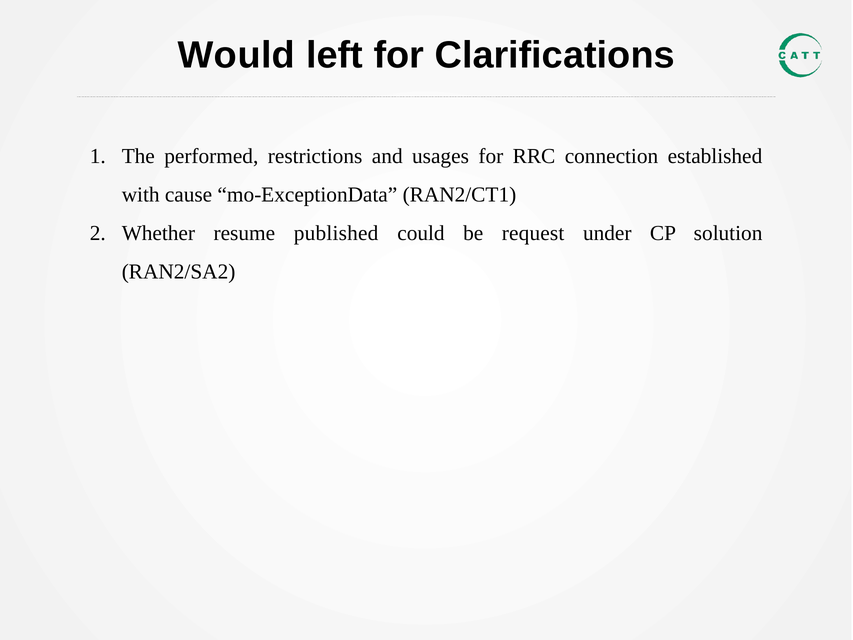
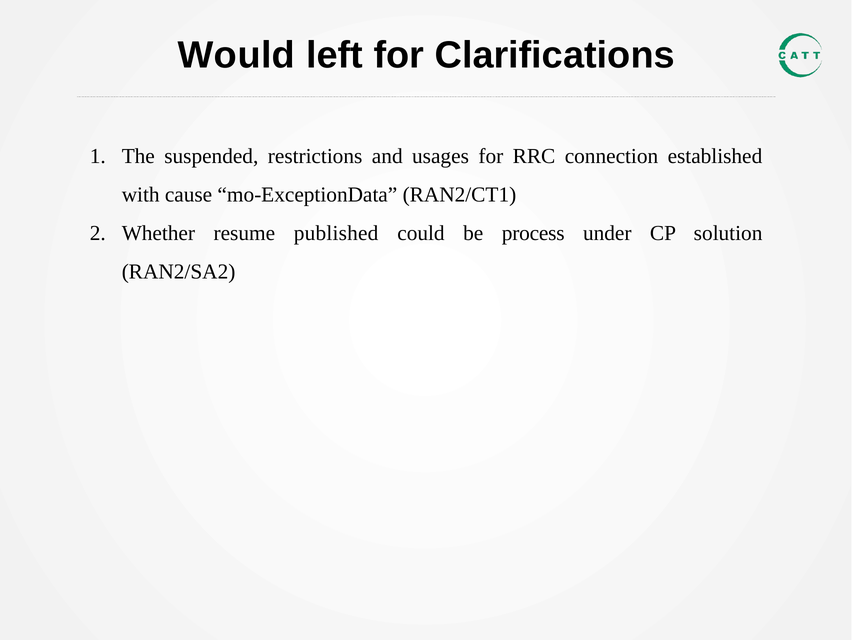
performed: performed -> suspended (211, 156)
request: request -> process (533, 233)
